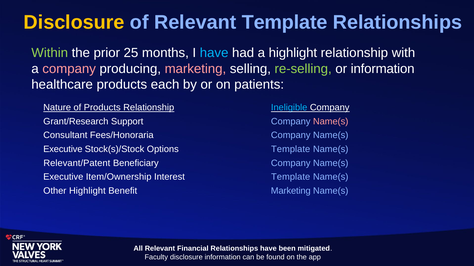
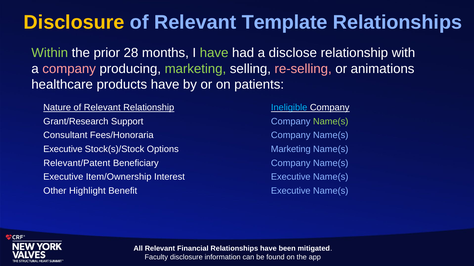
25: 25 -> 28 (131, 53)
have colour: light blue -> light green (214, 53)
a highlight: highlight -> disclose (293, 53)
marketing colour: pink -> light green (195, 69)
re-selling colour: light green -> pink (303, 69)
or information: information -> animations (383, 69)
products each: each -> have (165, 85)
Nature of Products: Products -> Relevant (102, 108)
Name(s colour: pink -> light green (331, 122)
Options Template: Template -> Marketing (291, 150)
Interest Template: Template -> Executive (291, 177)
Benefit Marketing: Marketing -> Executive (291, 191)
